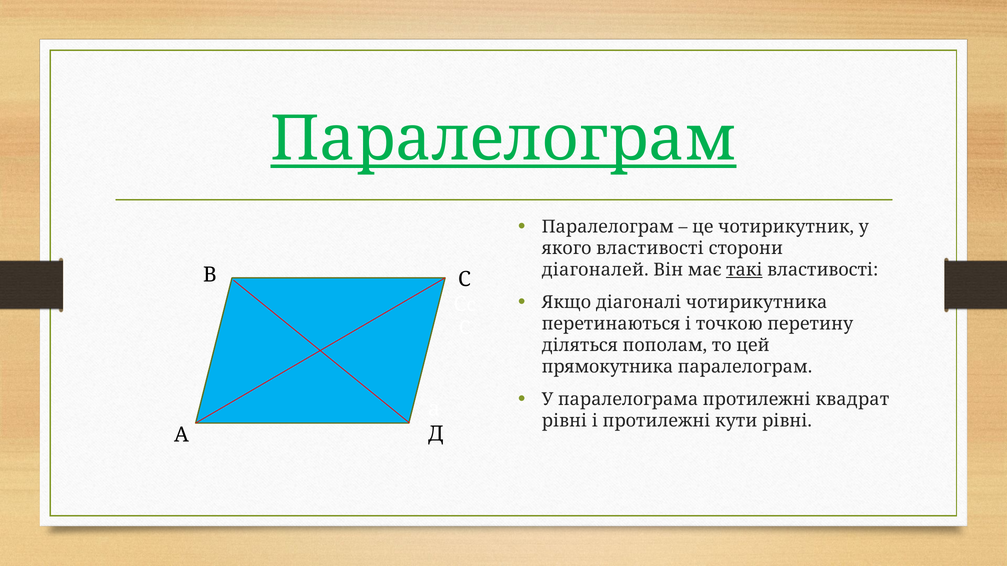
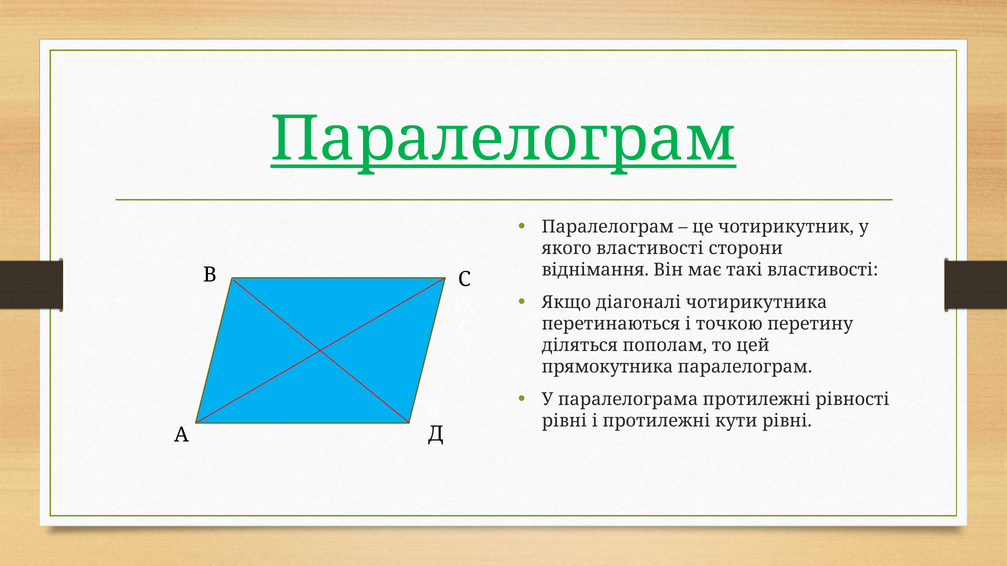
діагоналей: діагоналей -> віднімання (595, 270)
такі underline: present -> none (744, 270)
квадрат: квадрат -> рівності (852, 400)
